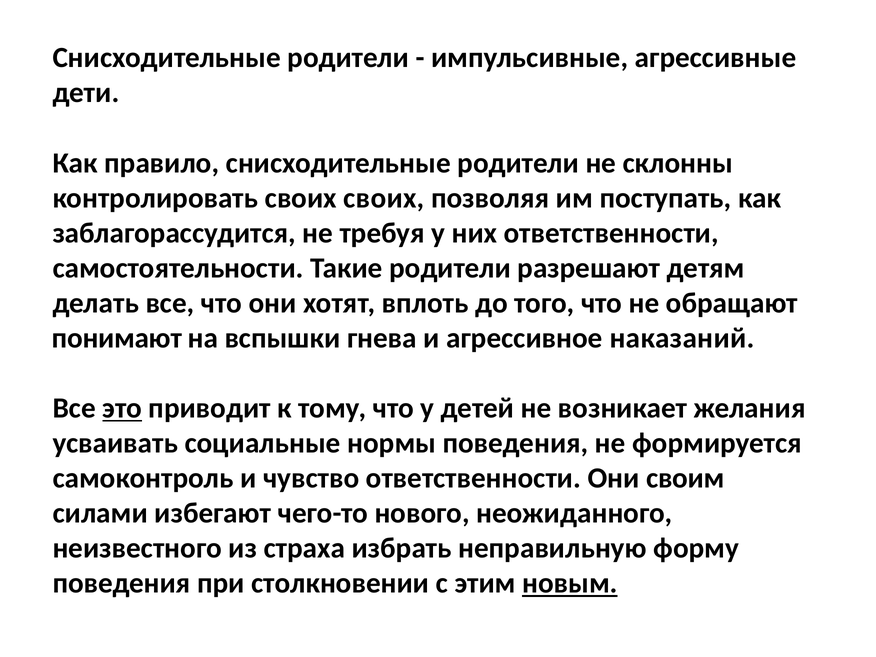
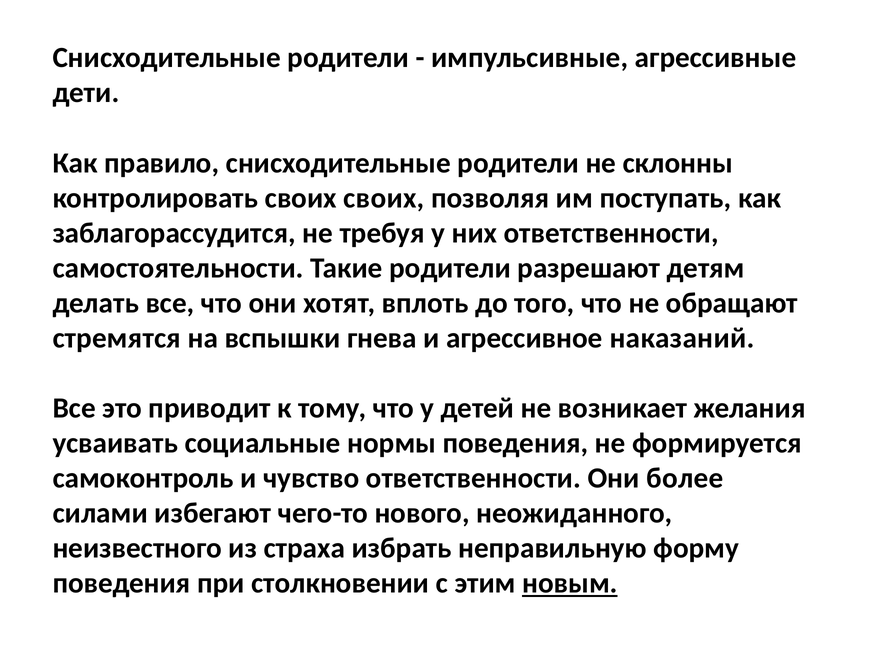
понимают: понимают -> стремятся (117, 338)
это underline: present -> none (122, 408)
своим: своим -> более (685, 478)
